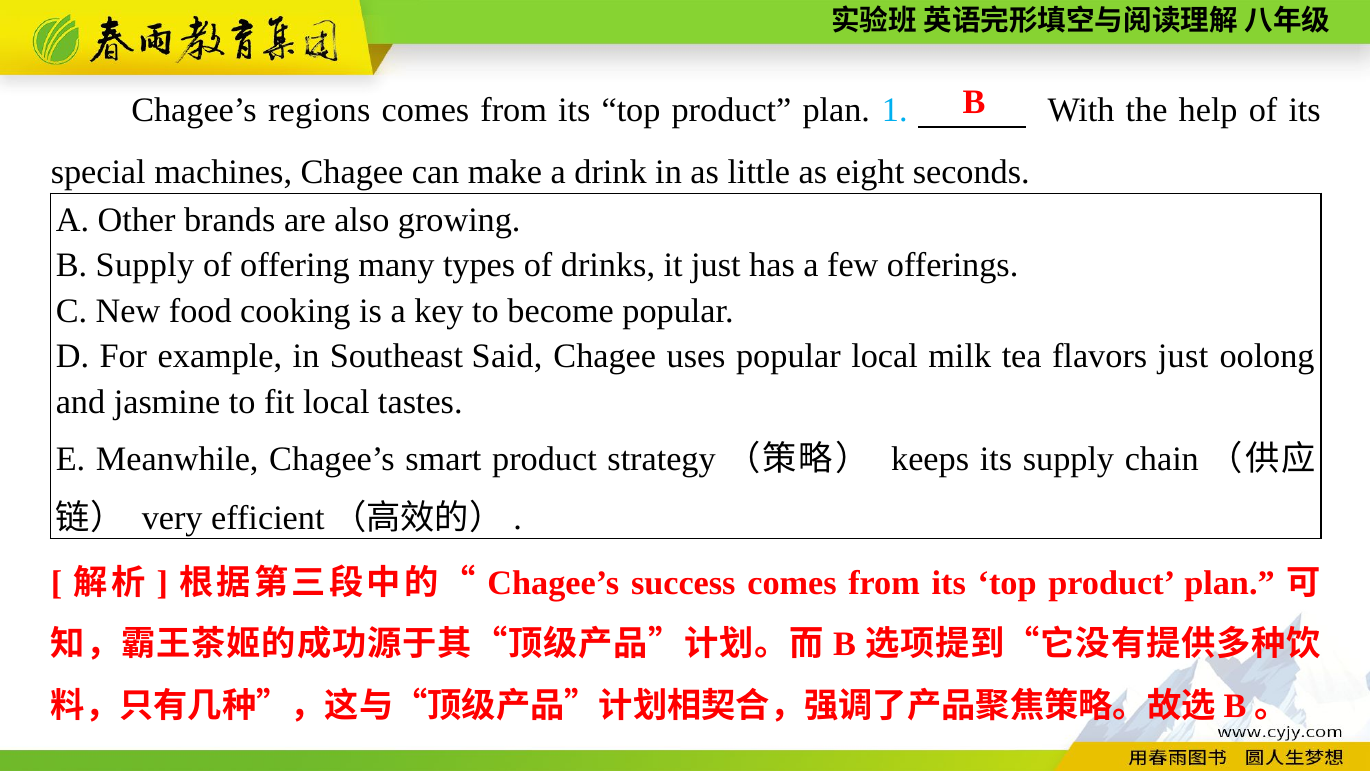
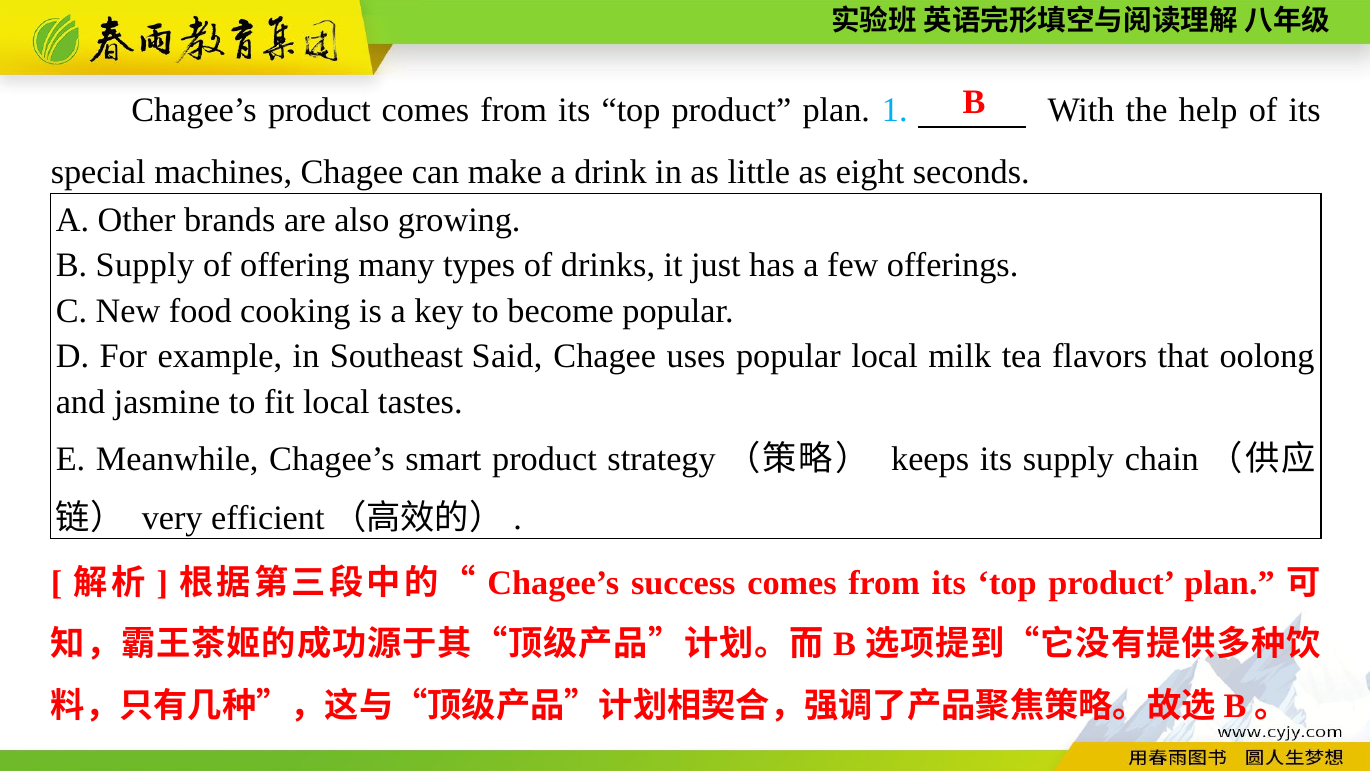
Chagee’s regions: regions -> product (319, 111)
flavors just: just -> that (1183, 356)
